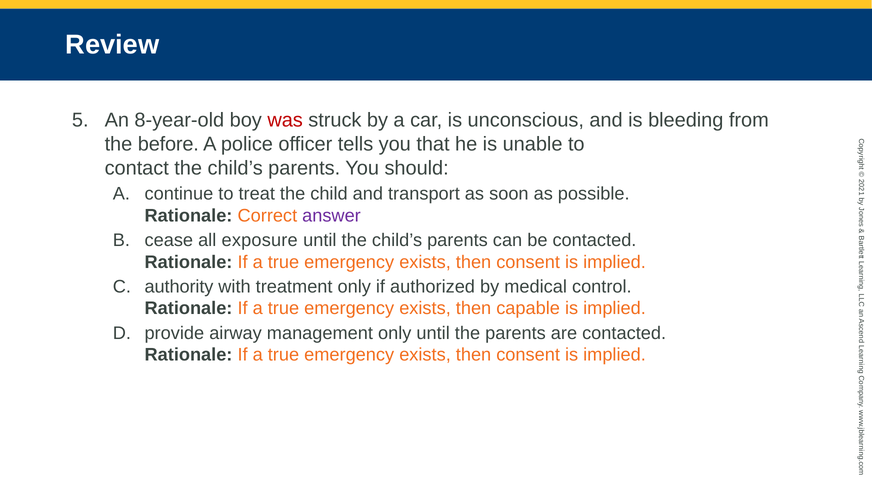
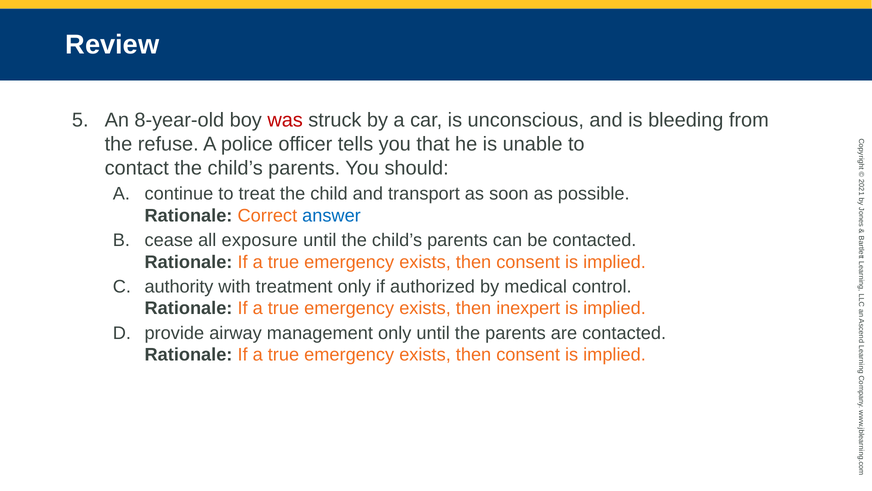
before: before -> refuse (168, 144)
answer colour: purple -> blue (331, 215)
capable: capable -> inexpert (528, 308)
